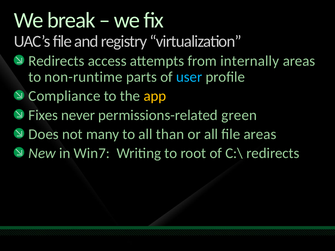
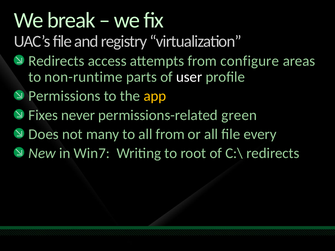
internally: internally -> configure (250, 61)
user colour: light blue -> white (189, 77)
Compliance: Compliance -> Permissions (65, 96)
all than: than -> from (170, 134)
file areas: areas -> every (260, 134)
